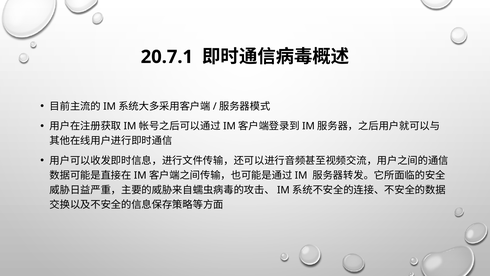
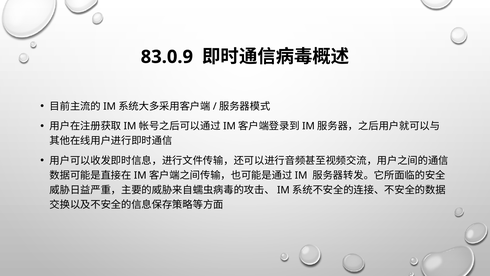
20.7.1: 20.7.1 -> 83.0.9 (167, 57)
